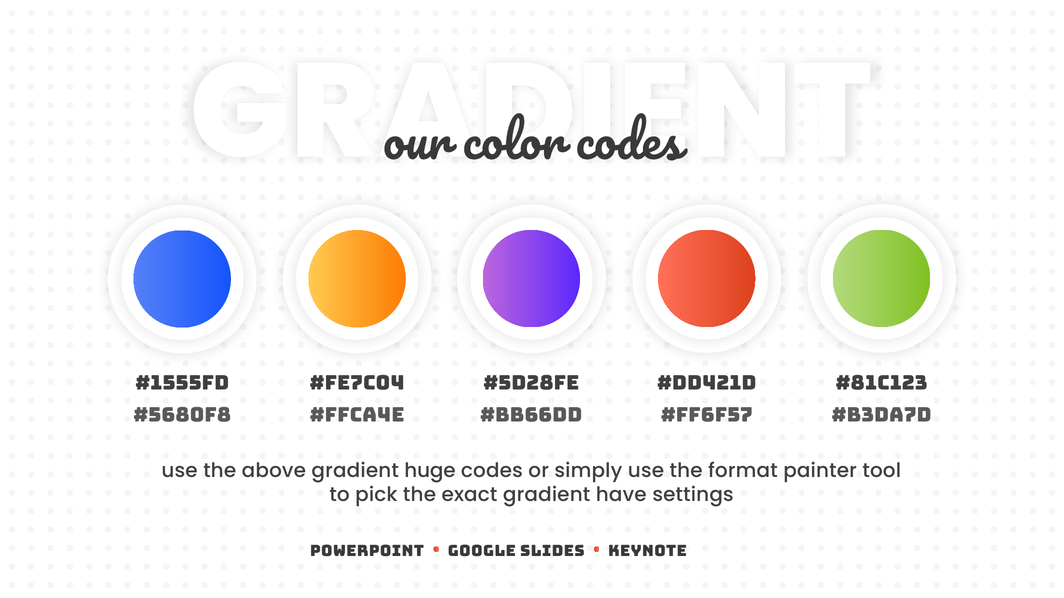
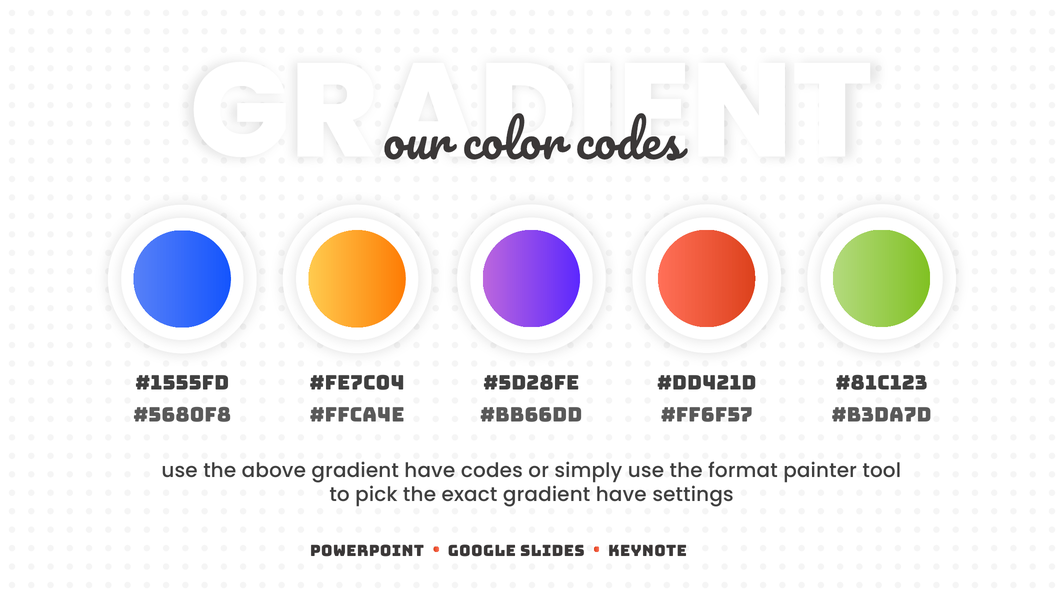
above gradient huge: huge -> have (430, 471)
